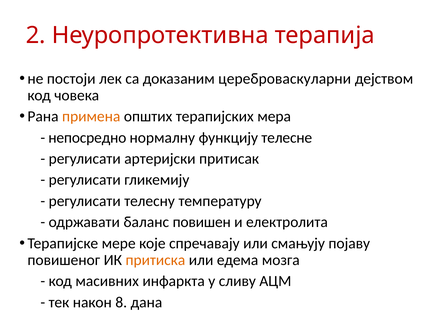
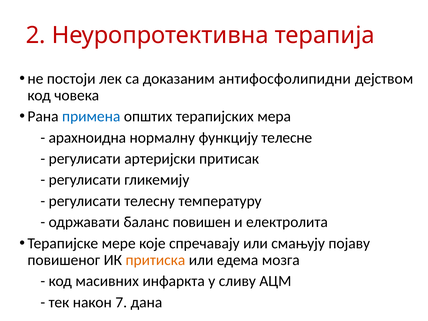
цереброваскуларни: цереброваскуларни -> антифосфолипидни (285, 79)
примена colour: orange -> blue (91, 116)
непосредно: непосредно -> арахноидна (87, 138)
8: 8 -> 7 (121, 302)
